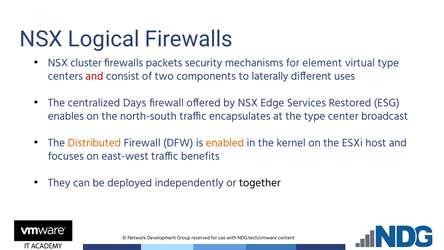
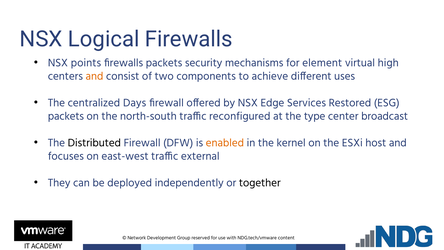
cluster: cluster -> points (86, 63)
virtual type: type -> high (388, 63)
and colour: red -> orange (94, 76)
laterally: laterally -> achieve (270, 76)
enables: enables -> packets (66, 116)
encapsulates: encapsulates -> reconfigured (240, 116)
Distributed colour: orange -> black (94, 143)
benefits: benefits -> external (200, 156)
